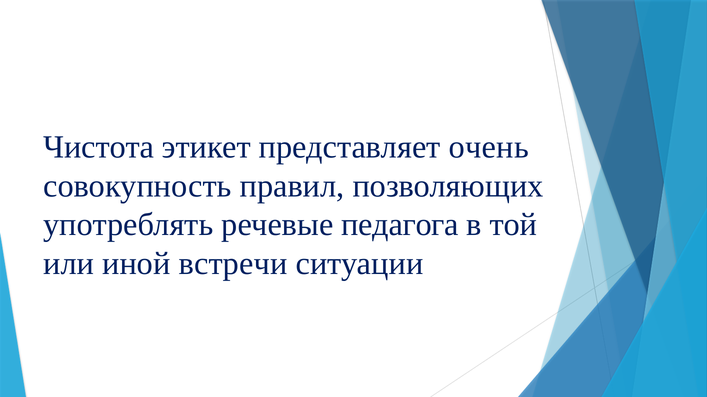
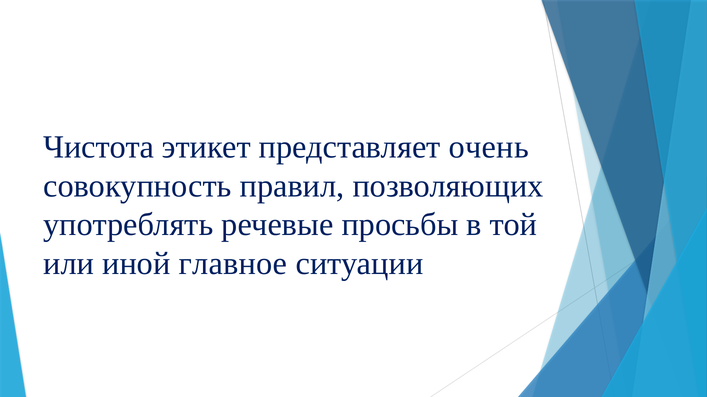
педагога: педагога -> просьбы (400, 225)
встречи: встречи -> главное (233, 264)
